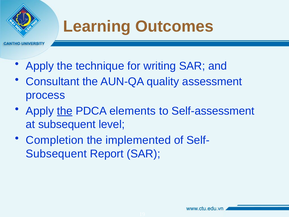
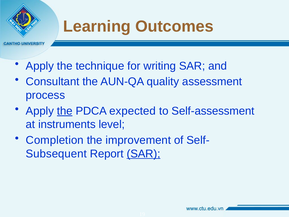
elements: elements -> expected (133, 111)
at subsequent: subsequent -> instruments (67, 124)
implemented: implemented -> improvement (138, 140)
SAR underline: none -> present (144, 154)
